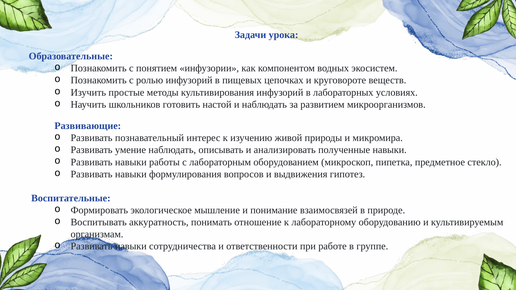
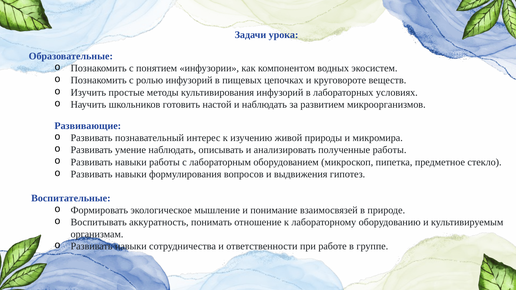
полученные навыки: навыки -> работы (390, 150)
